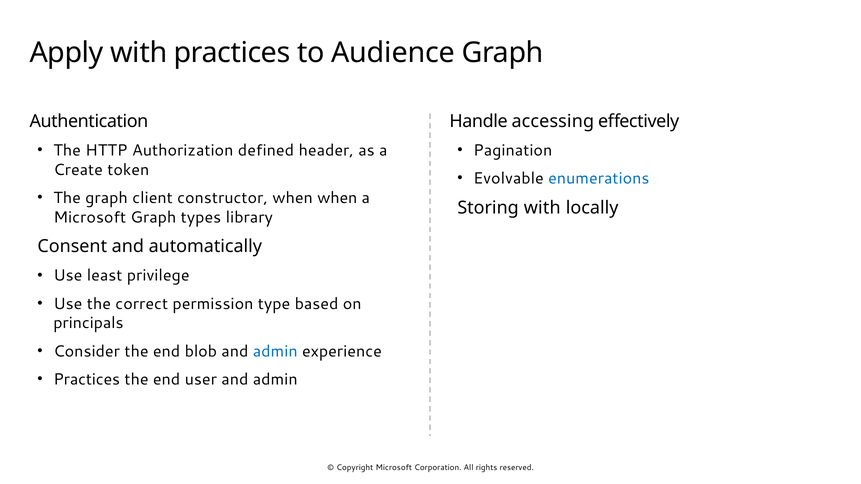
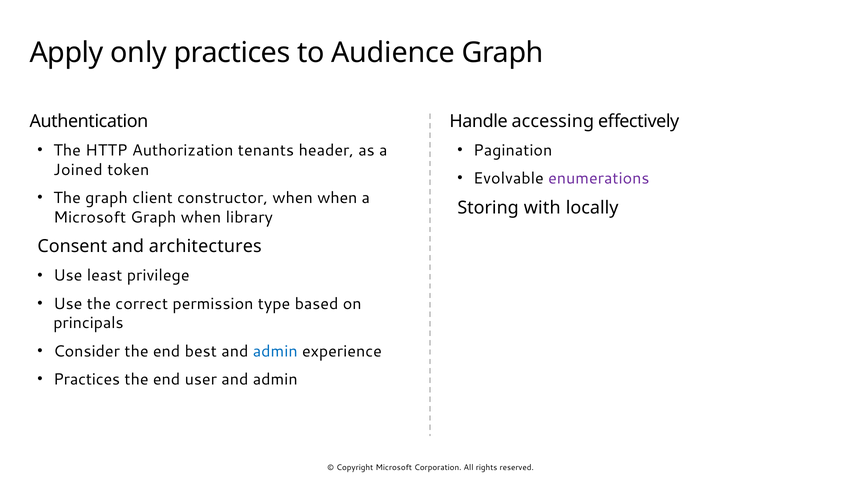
Apply with: with -> only (139, 53)
defined: defined -> tenants (266, 150)
Create: Create -> Joined (78, 170)
enumerations colour: blue -> purple (599, 179)
Graph types: types -> when (201, 217)
automatically: automatically -> architectures (205, 247)
blob: blob -> best (201, 351)
